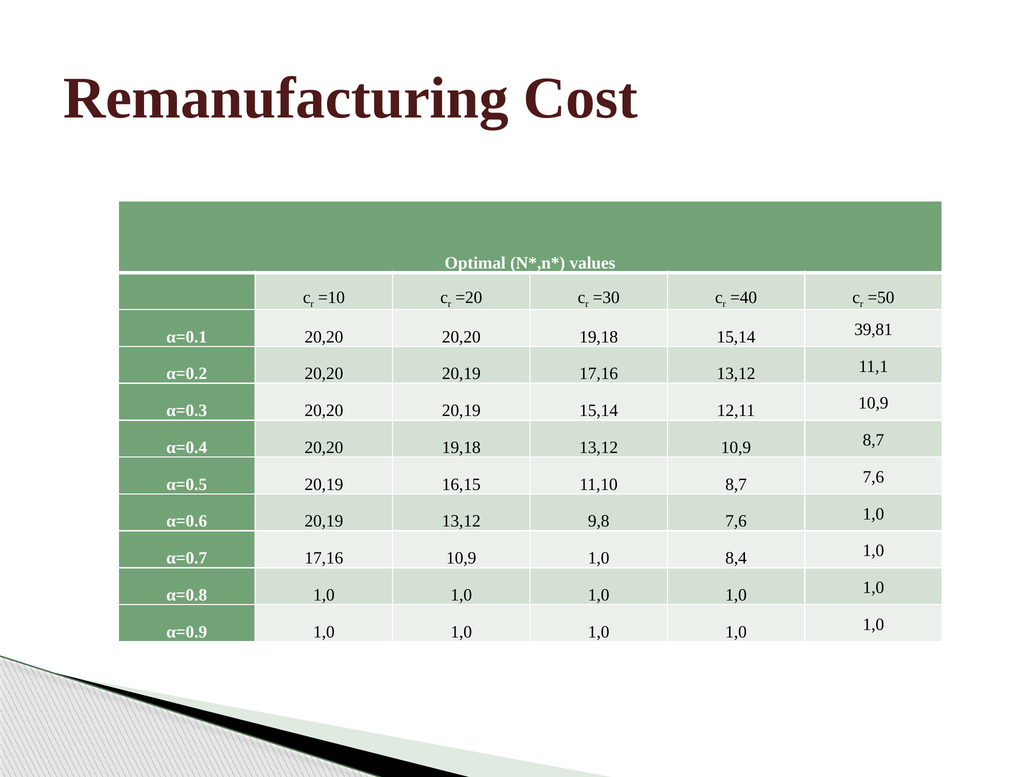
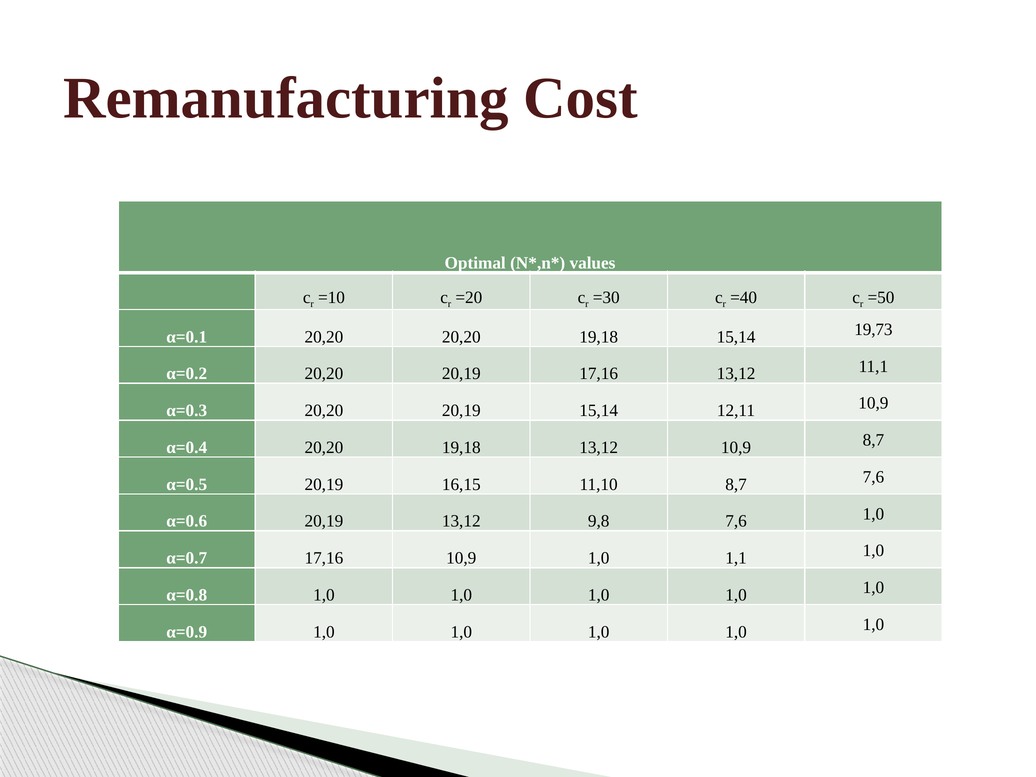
39,81: 39,81 -> 19,73 (873, 329)
8,4: 8,4 -> 1,1 (736, 558)
